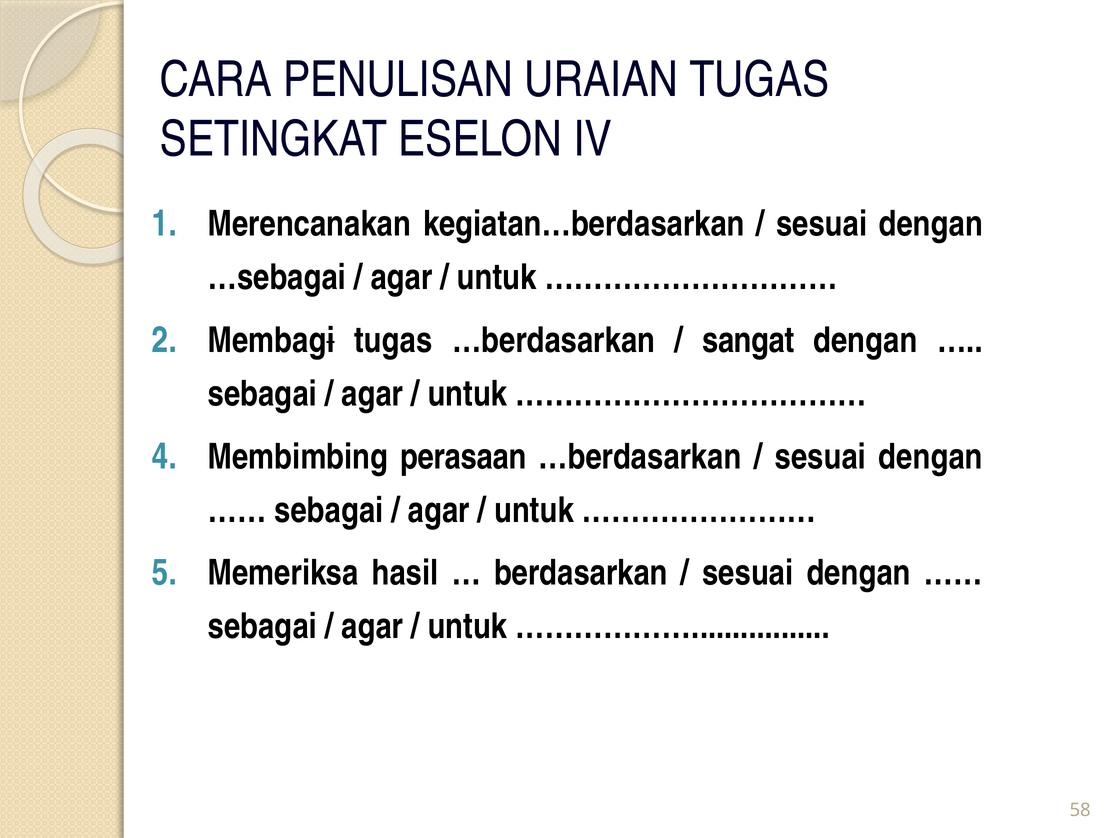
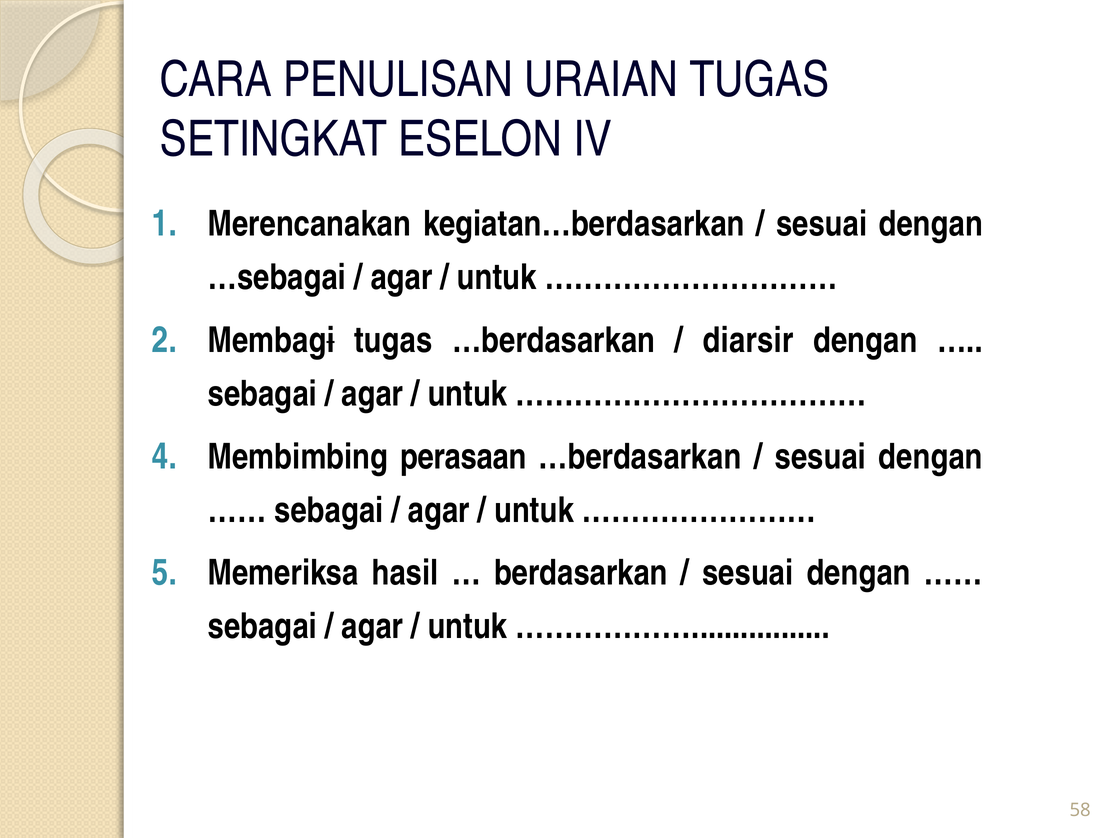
sangat: sangat -> diarsir (748, 340)
